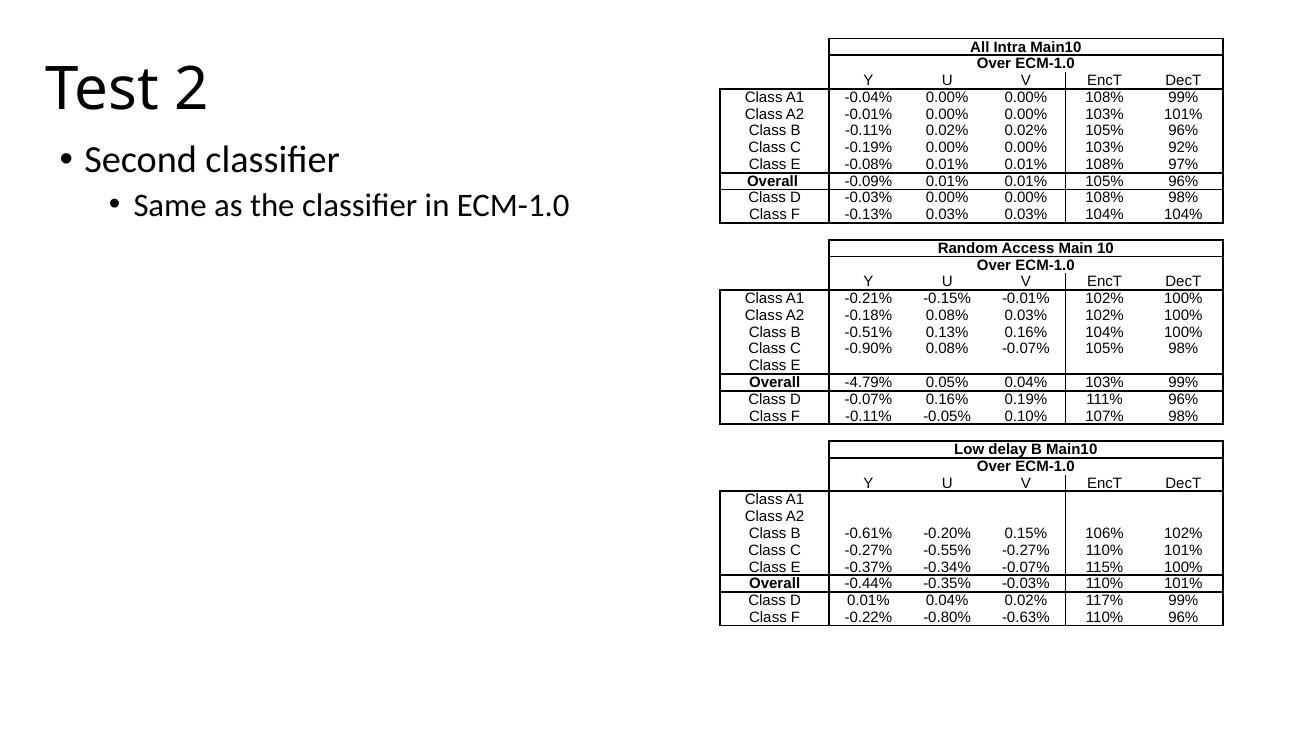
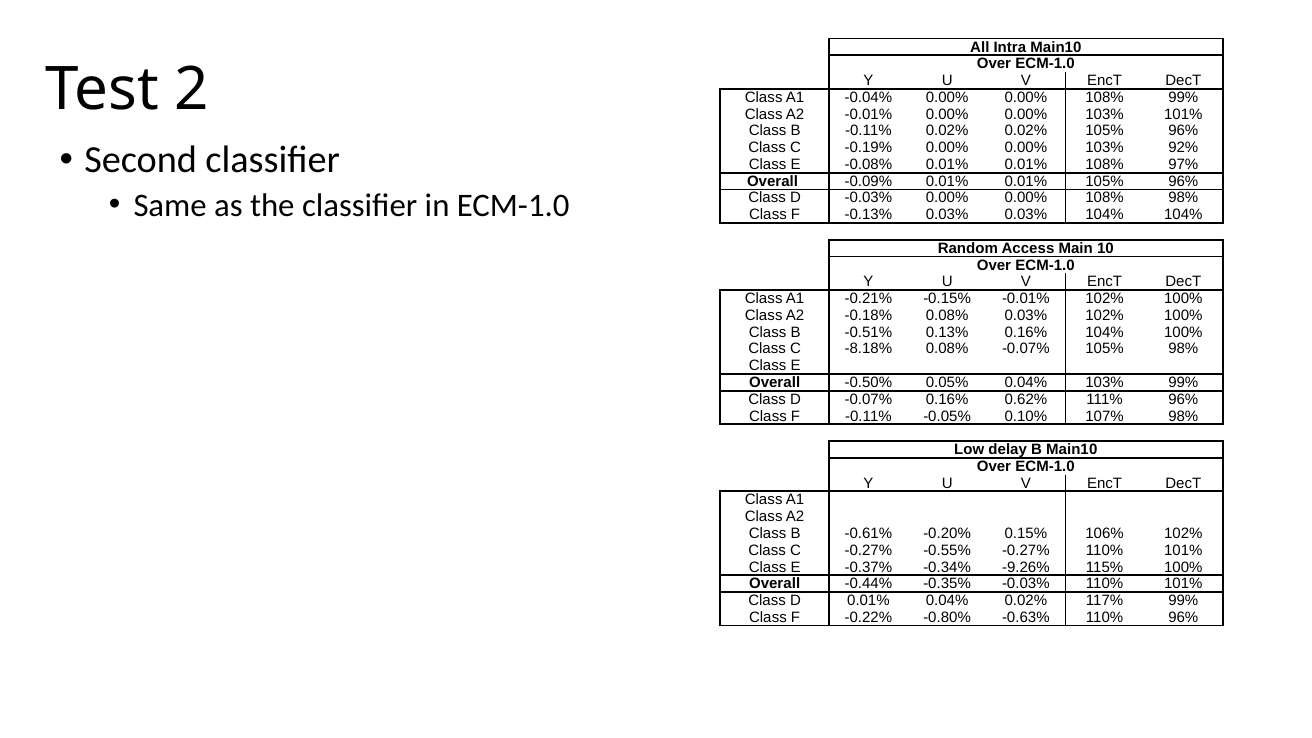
-0.90%: -0.90% -> -8.18% (868, 349)
-4.79%: -4.79% -> -0.50% (868, 383)
0.19%: 0.19% -> 0.62% (1026, 399)
-0.34% -0.07%: -0.07% -> -9.26% (1026, 567)
